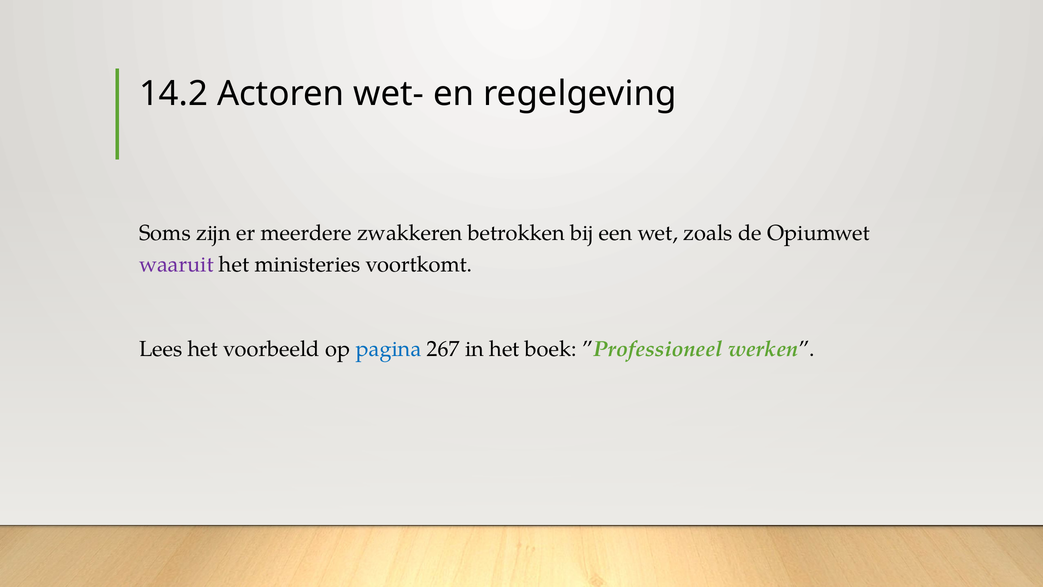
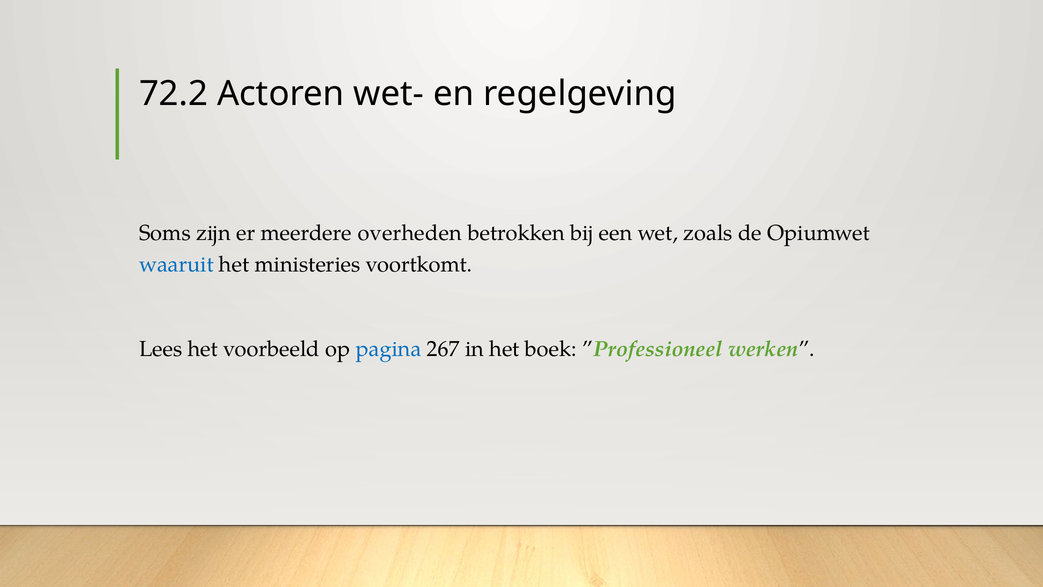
14.2: 14.2 -> 72.2 (174, 94)
zwakkeren: zwakkeren -> overheden (410, 233)
waaruit colour: purple -> blue (176, 264)
